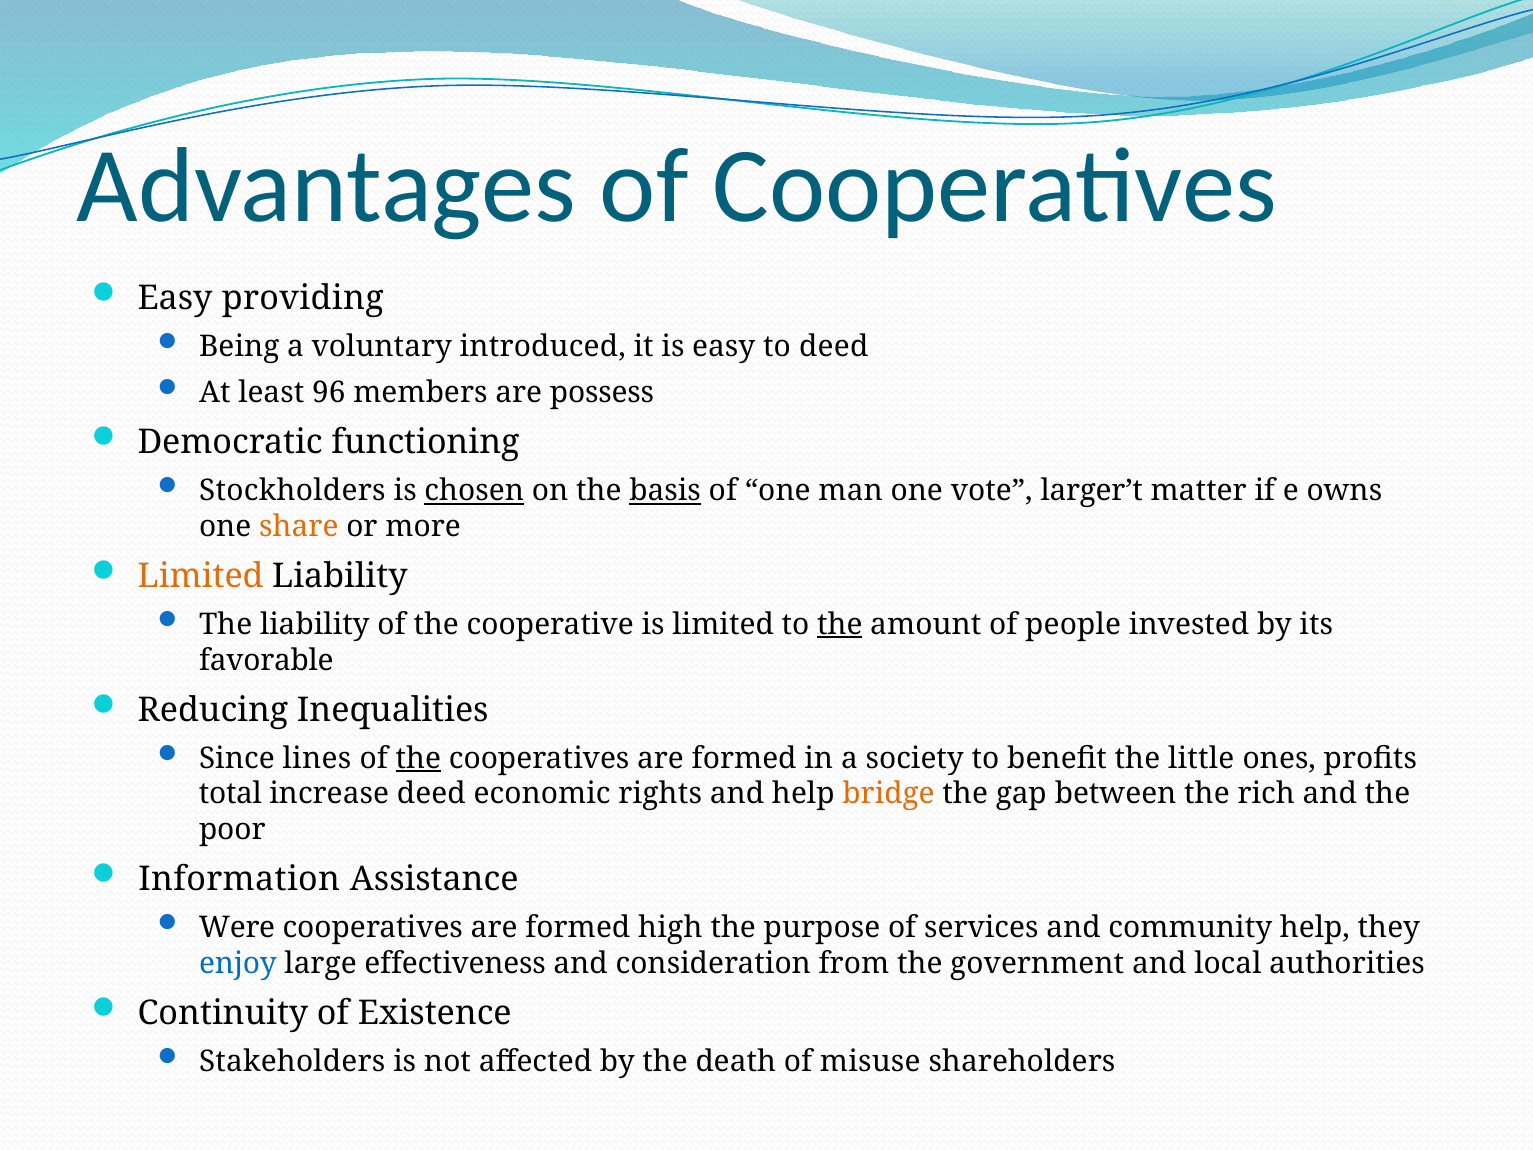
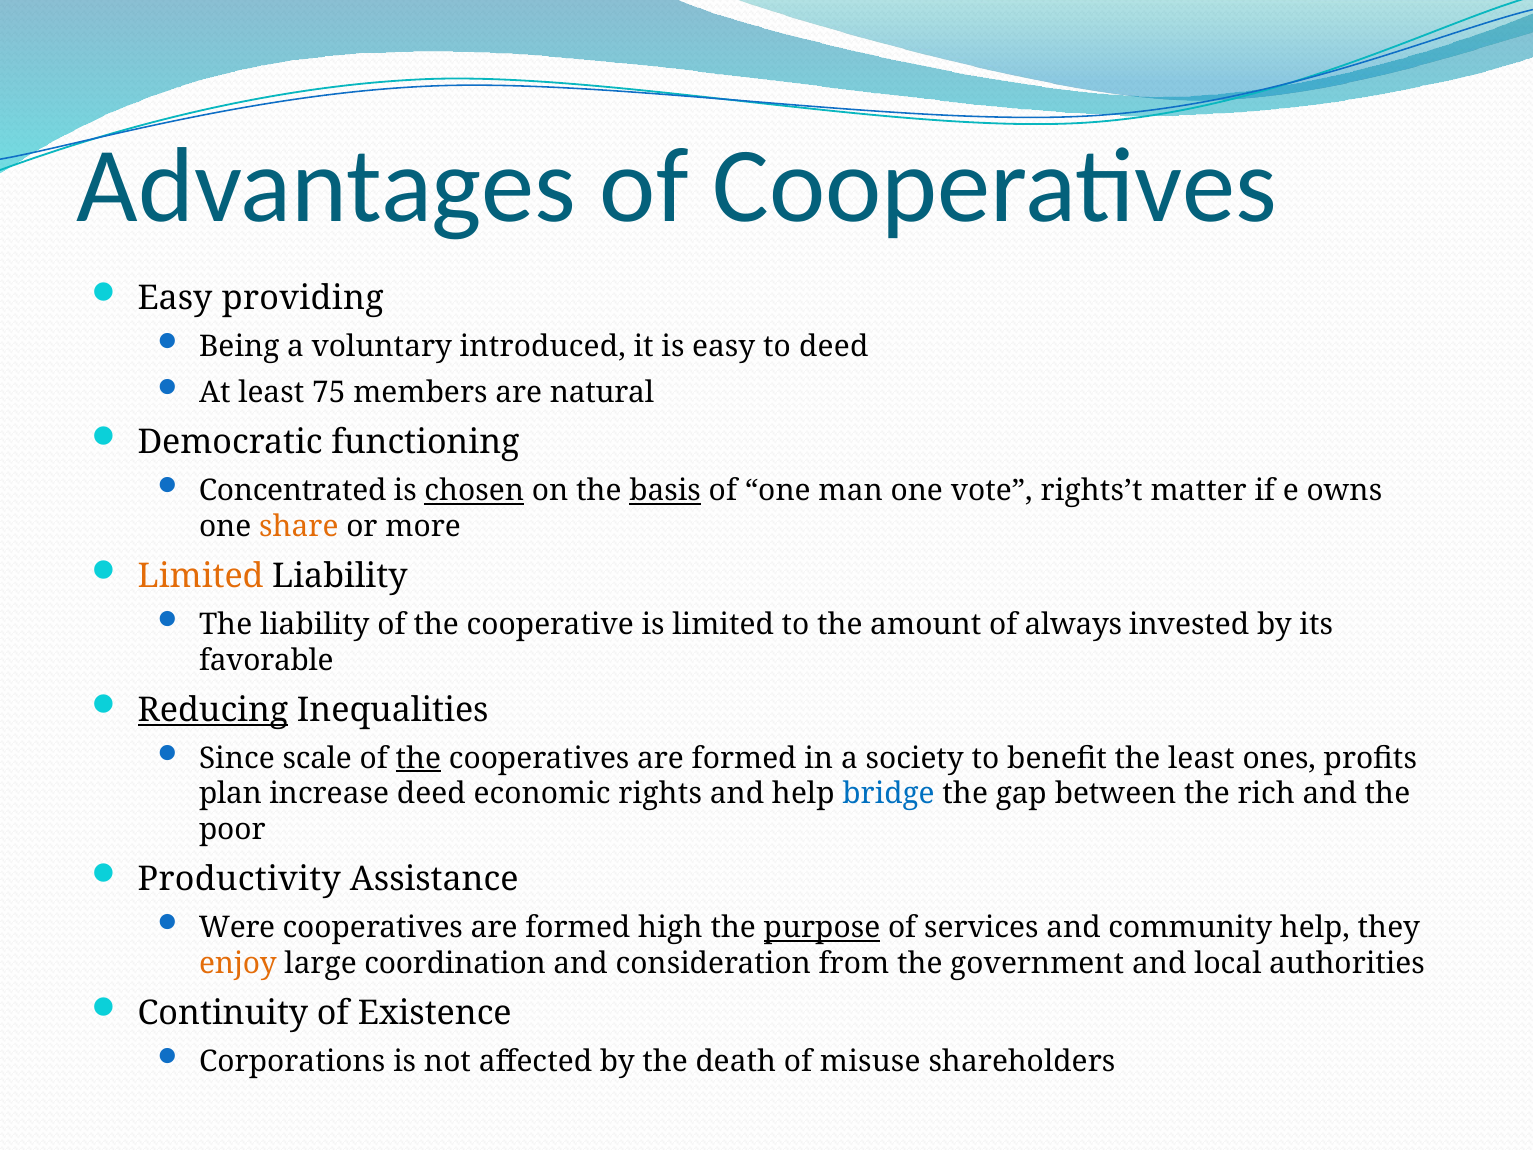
96: 96 -> 75 (329, 393)
possess: possess -> natural (602, 393)
Stockholders: Stockholders -> Concentrated (293, 491)
larger’t: larger’t -> rights’t (1092, 491)
the underline: present -> none (840, 624)
people: people -> always (1073, 624)
Reducing underline: none -> present (213, 710)
lines: lines -> scale (317, 758)
the little: little -> least (1201, 758)
total: total -> plan (230, 794)
bridge colour: orange -> blue (889, 794)
Information: Information -> Productivity (239, 879)
purpose underline: none -> present (822, 928)
enjoy colour: blue -> orange (238, 963)
effectiveness: effectiveness -> coordination (455, 963)
Stakeholders: Stakeholders -> Corporations (292, 1061)
